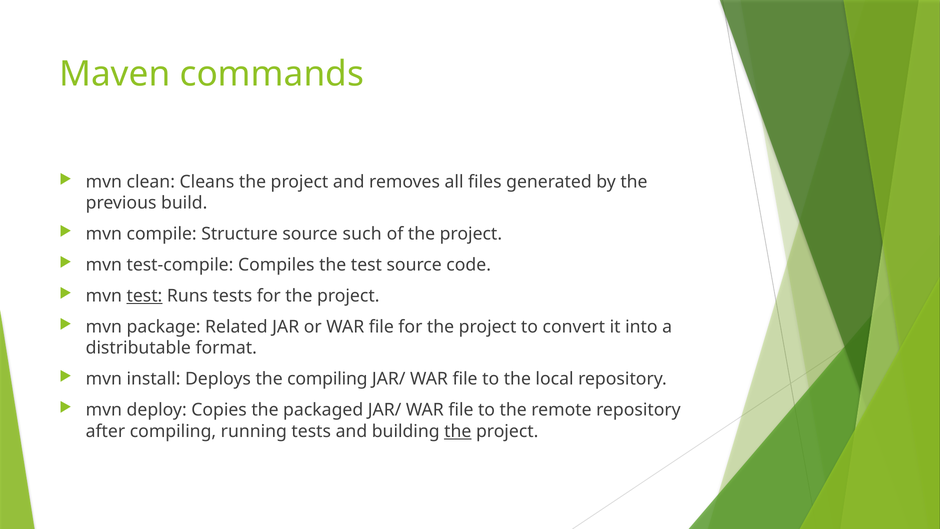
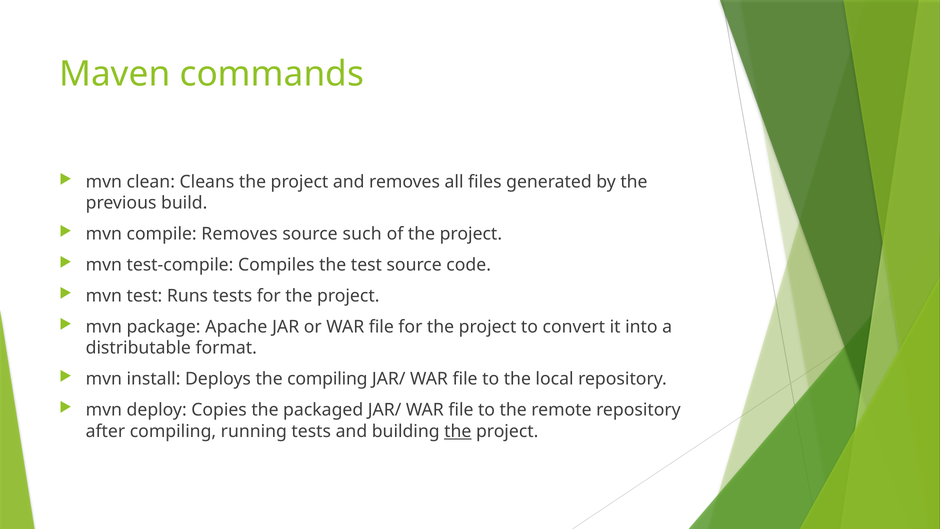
compile Structure: Structure -> Removes (239, 234)
test underline: present -> none (144, 296)
Related: Related -> Apache (236, 327)
